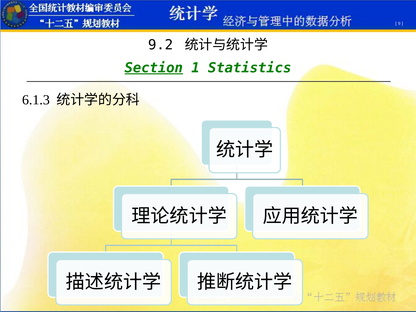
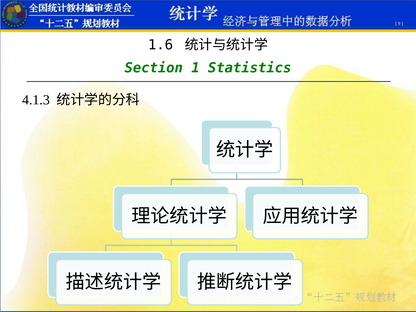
9.2: 9.2 -> 1.6 (161, 45)
Section underline: present -> none (154, 68)
6.1.3: 6.1.3 -> 4.1.3 (36, 100)
